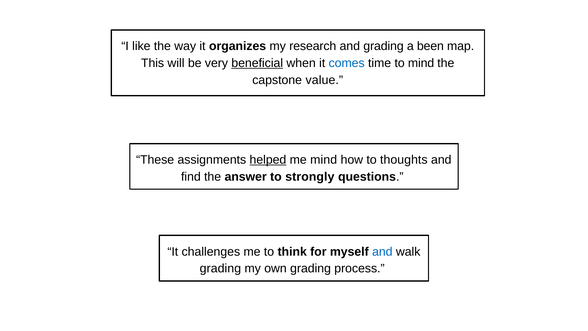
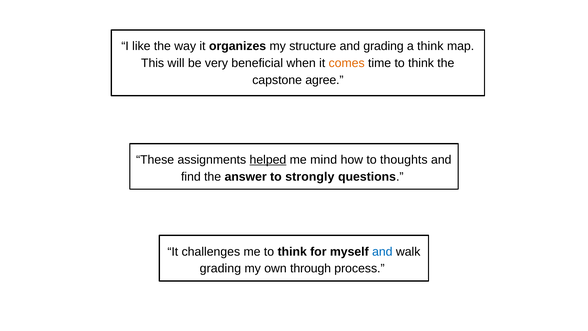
research: research -> structure (313, 46)
a been: been -> think (430, 46)
beneficial underline: present -> none (257, 63)
comes colour: blue -> orange (347, 63)
time to mind: mind -> think (421, 63)
value: value -> agree (324, 80)
own grading: grading -> through (311, 268)
